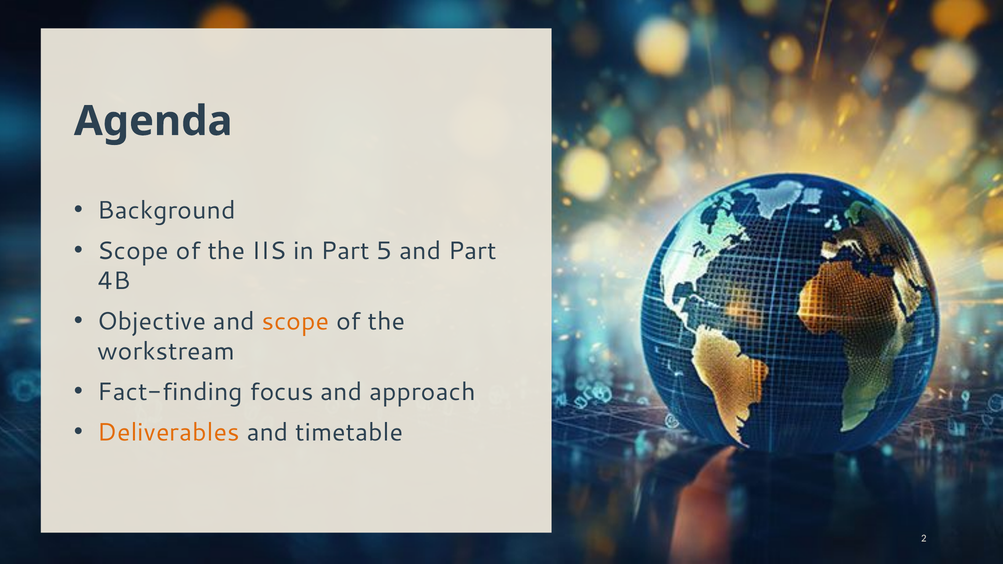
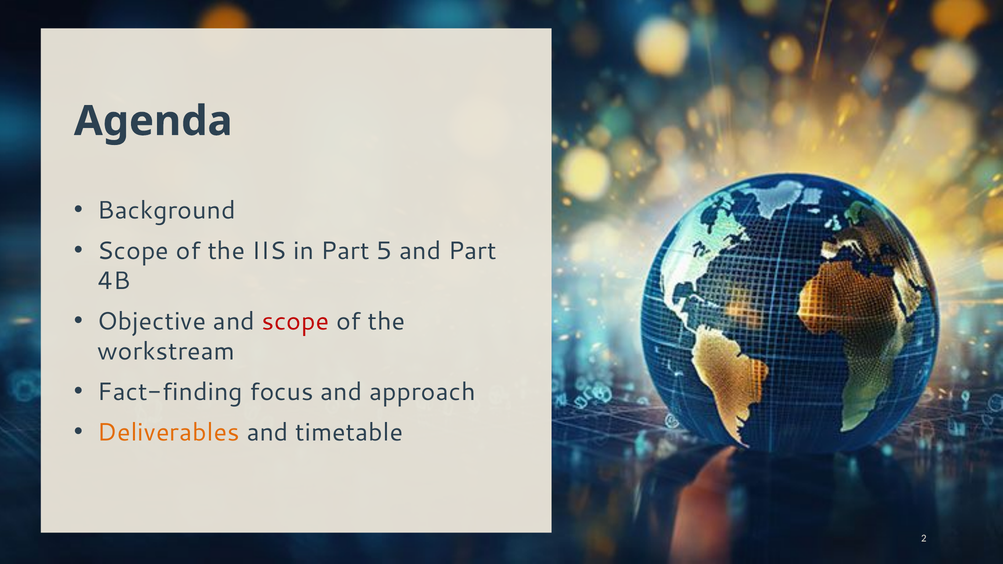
scope colour: orange -> red (295, 321)
